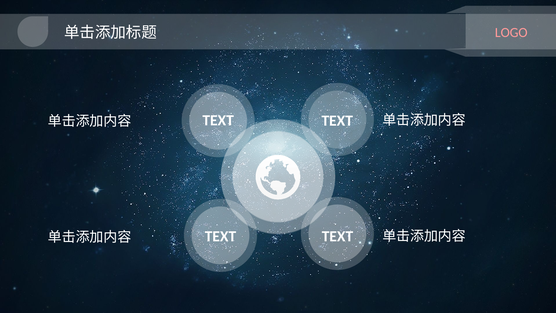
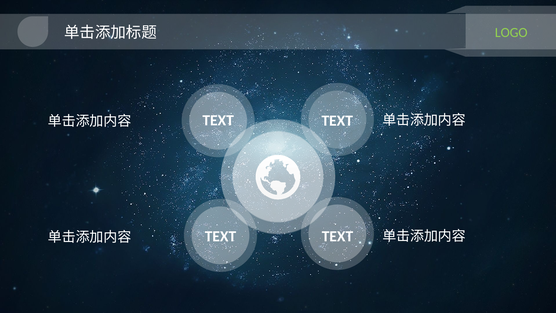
LOGO colour: pink -> light green (511, 32)
